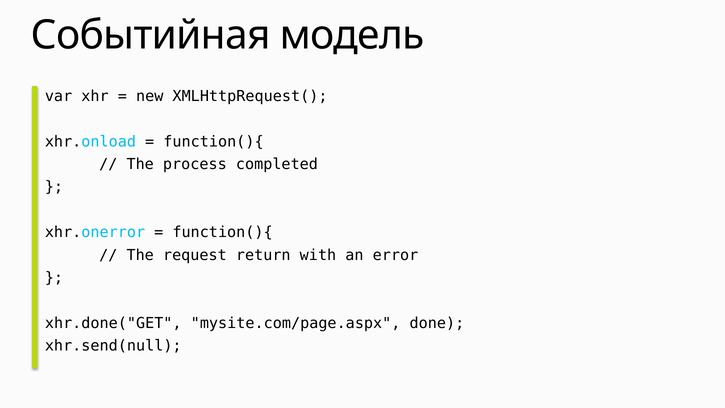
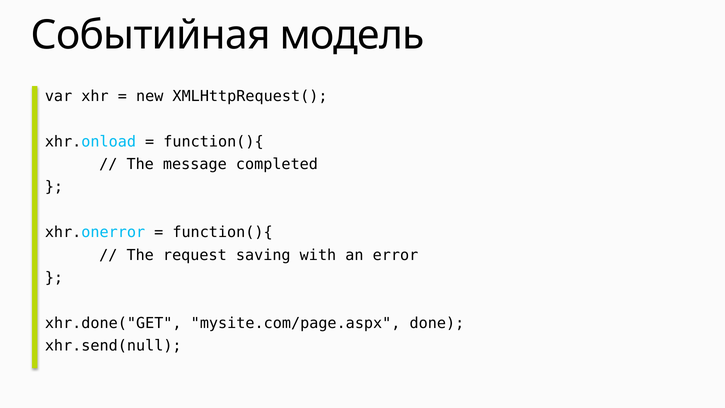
process: process -> message (195, 164)
return: return -> saving (263, 255)
